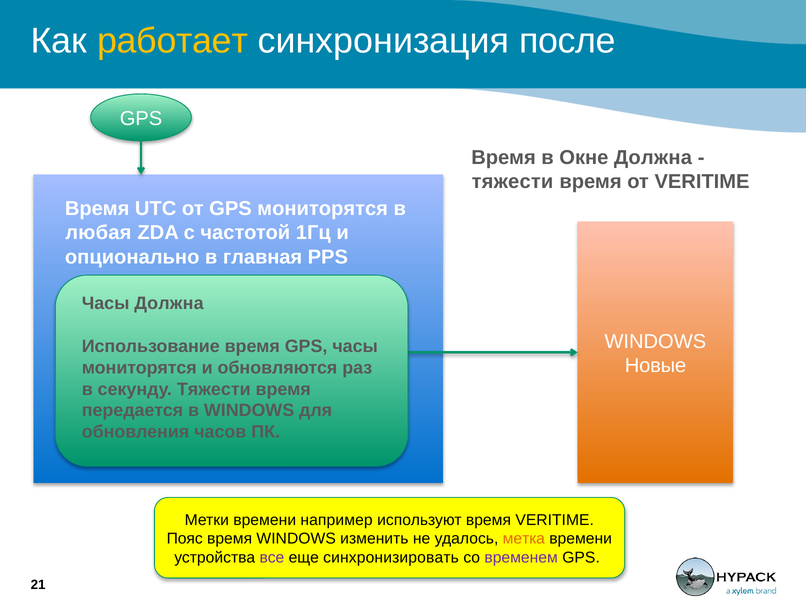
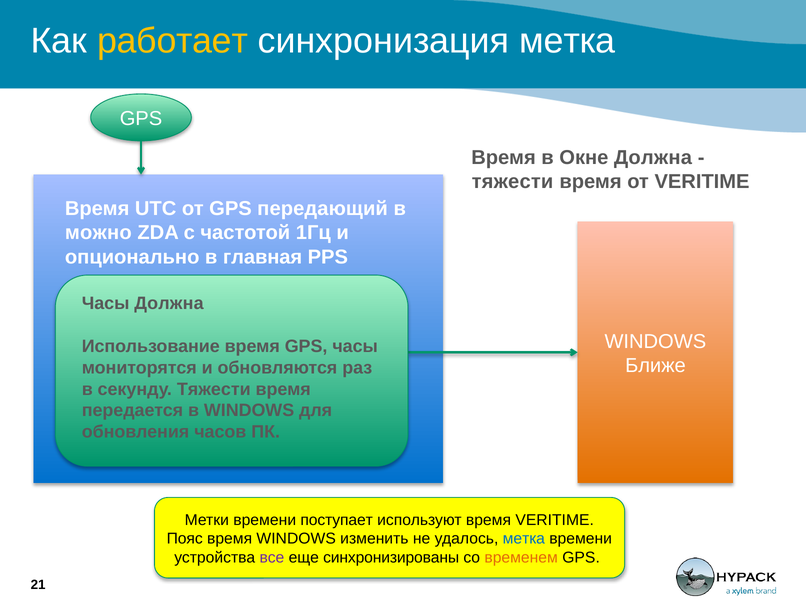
синхронизация после: после -> метка (567, 41)
GPS мониторятся: мониторятся -> передающий (323, 209)
любая: любая -> можно (98, 233)
Новые: Новые -> Ближе (655, 366)
например: например -> поступает (337, 520)
метка colour: orange -> blue (524, 539)
синхронизировать: синхронизировать -> синхронизированы (391, 558)
временем colour: purple -> orange (521, 558)
